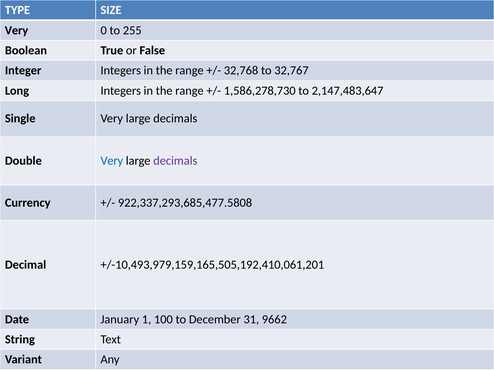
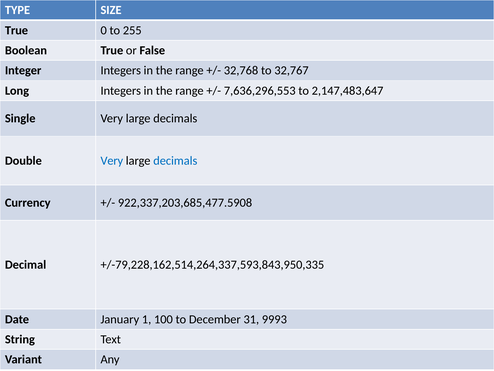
Very: Very -> True (16, 30)
1,586,278,730: 1,586,278,730 -> 7,636,296,553 (260, 91)
decimals colour: purple -> blue (175, 161)
922,337,293,685,477.5808: 922,337,293,685,477.5808 -> 922,337,203,685,477.5908 (185, 202)
+/-10,493,979,159,165,505,192,410,061,201: +/-10,493,979,159,165,505,192,410,061,201 -> +/-79,228,162,514,264,337,593,843,950,335 (212, 264)
9662: 9662 -> 9993 (274, 319)
